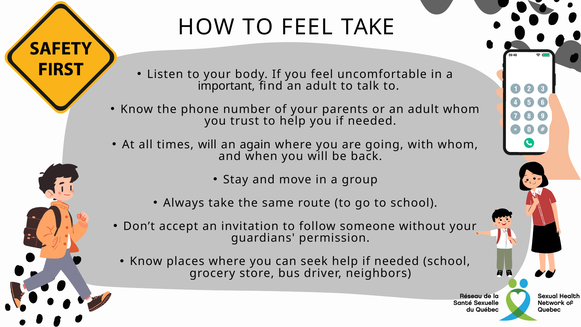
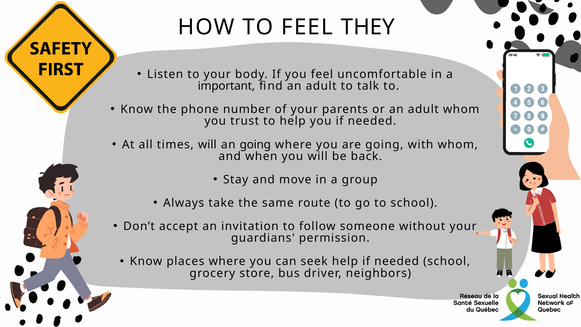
FEEL TAKE: TAKE -> THEY (368, 27)
an again: again -> going (255, 144)
